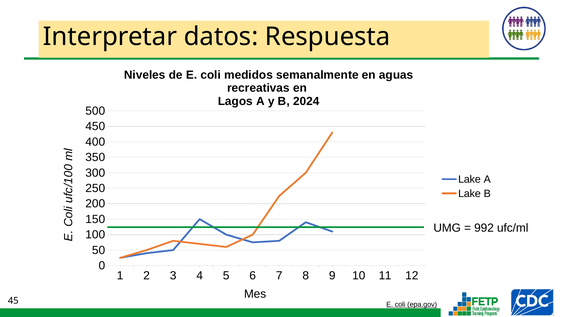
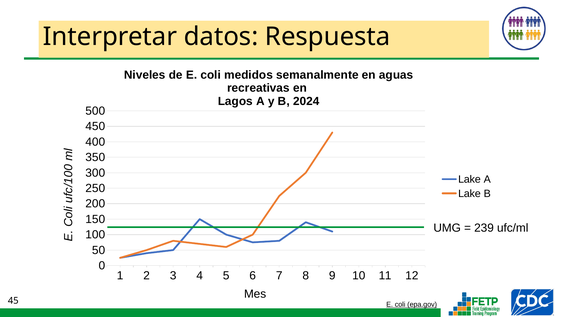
992: 992 -> 239 (484, 228)
